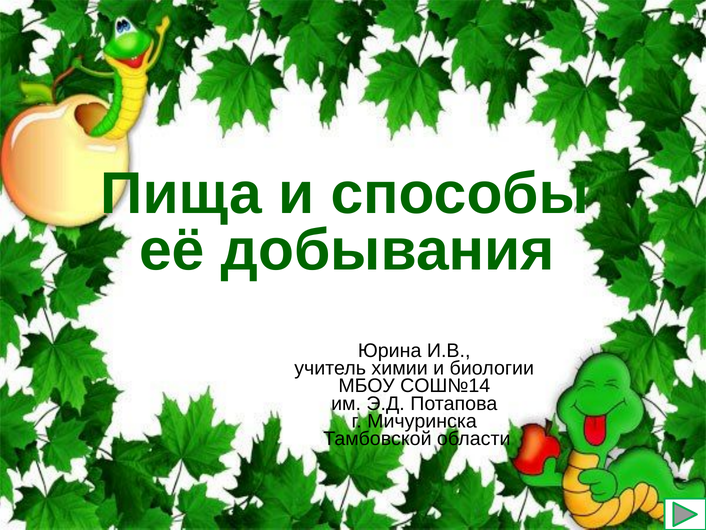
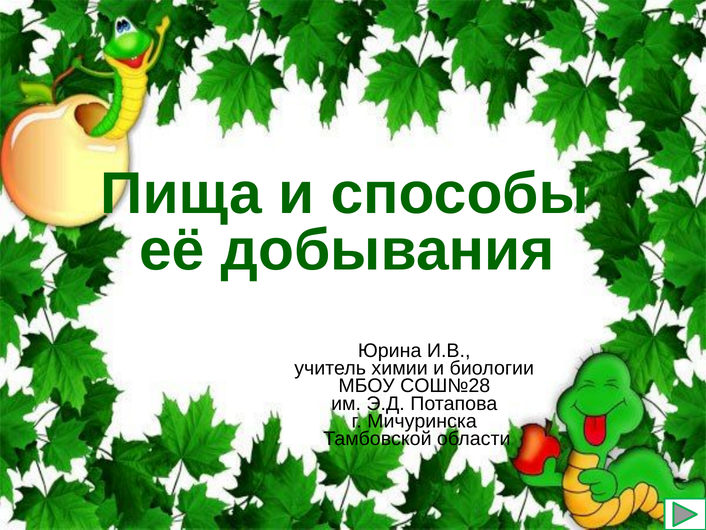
СОШ№14: СОШ№14 -> СОШ№28 (445, 386)
